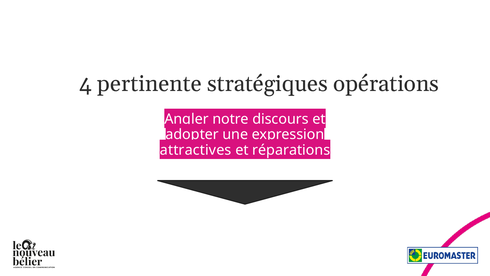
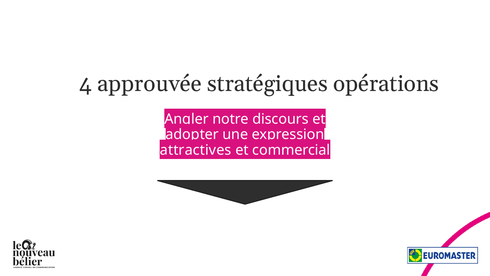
pertinente: pertinente -> approuvée (149, 84)
réparations: réparations -> commercial (291, 150)
